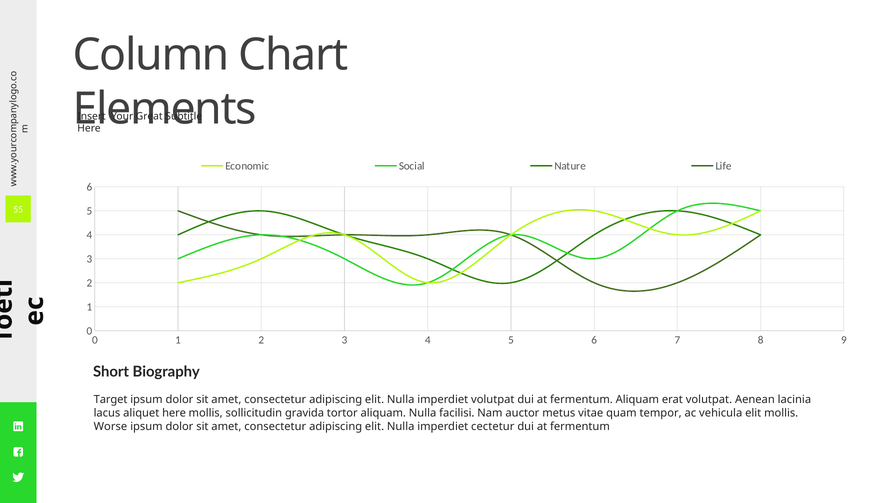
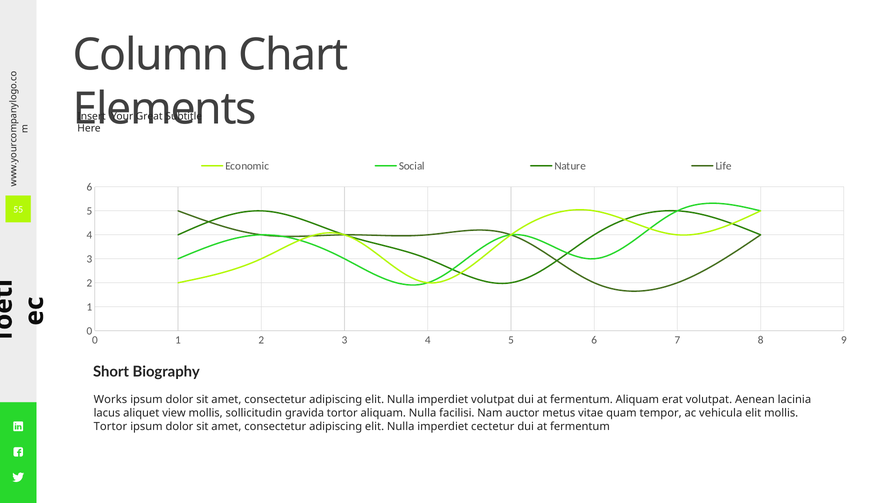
Target: Target -> Works (110, 400)
aliquet here: here -> view (174, 413)
Worse: Worse -> Tortor (110, 426)
